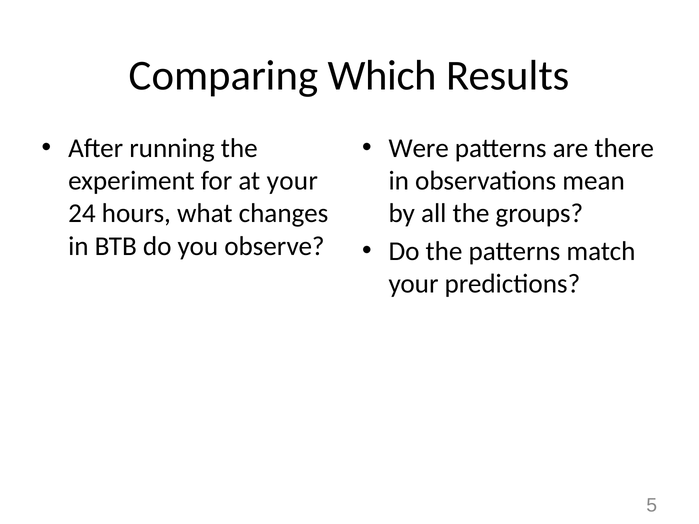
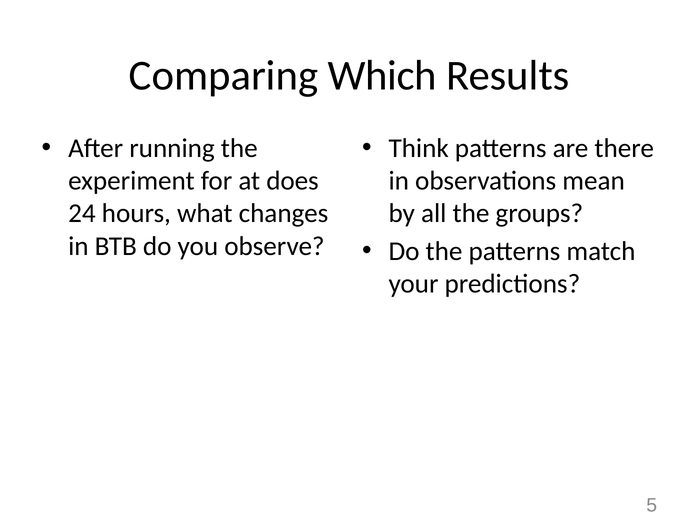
Were: Were -> Think (419, 148)
at your: your -> does (292, 181)
